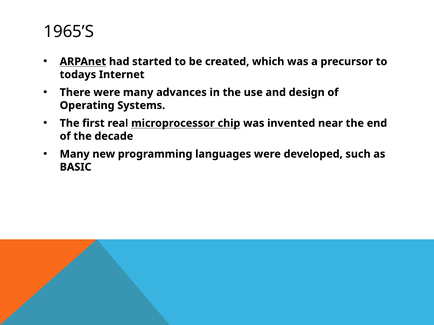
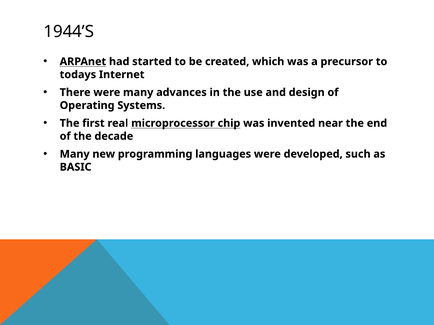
1965’S: 1965’S -> 1944’S (69, 32)
